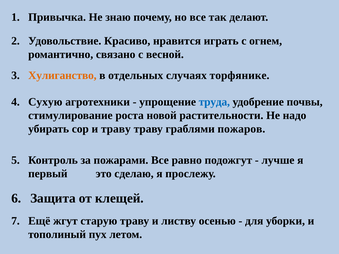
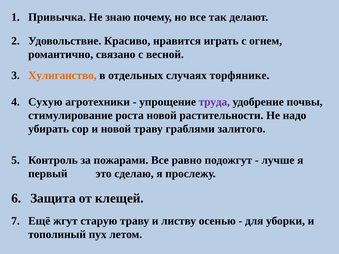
труда colour: blue -> purple (214, 102)
и траву: траву -> новой (116, 129)
пожаров: пожаров -> залитого (241, 129)
